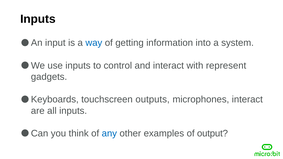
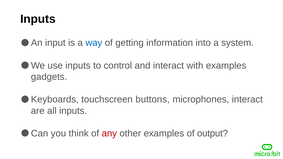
with represent: represent -> examples (226, 66)
outputs: outputs -> buttons (153, 100)
any colour: blue -> red (109, 134)
